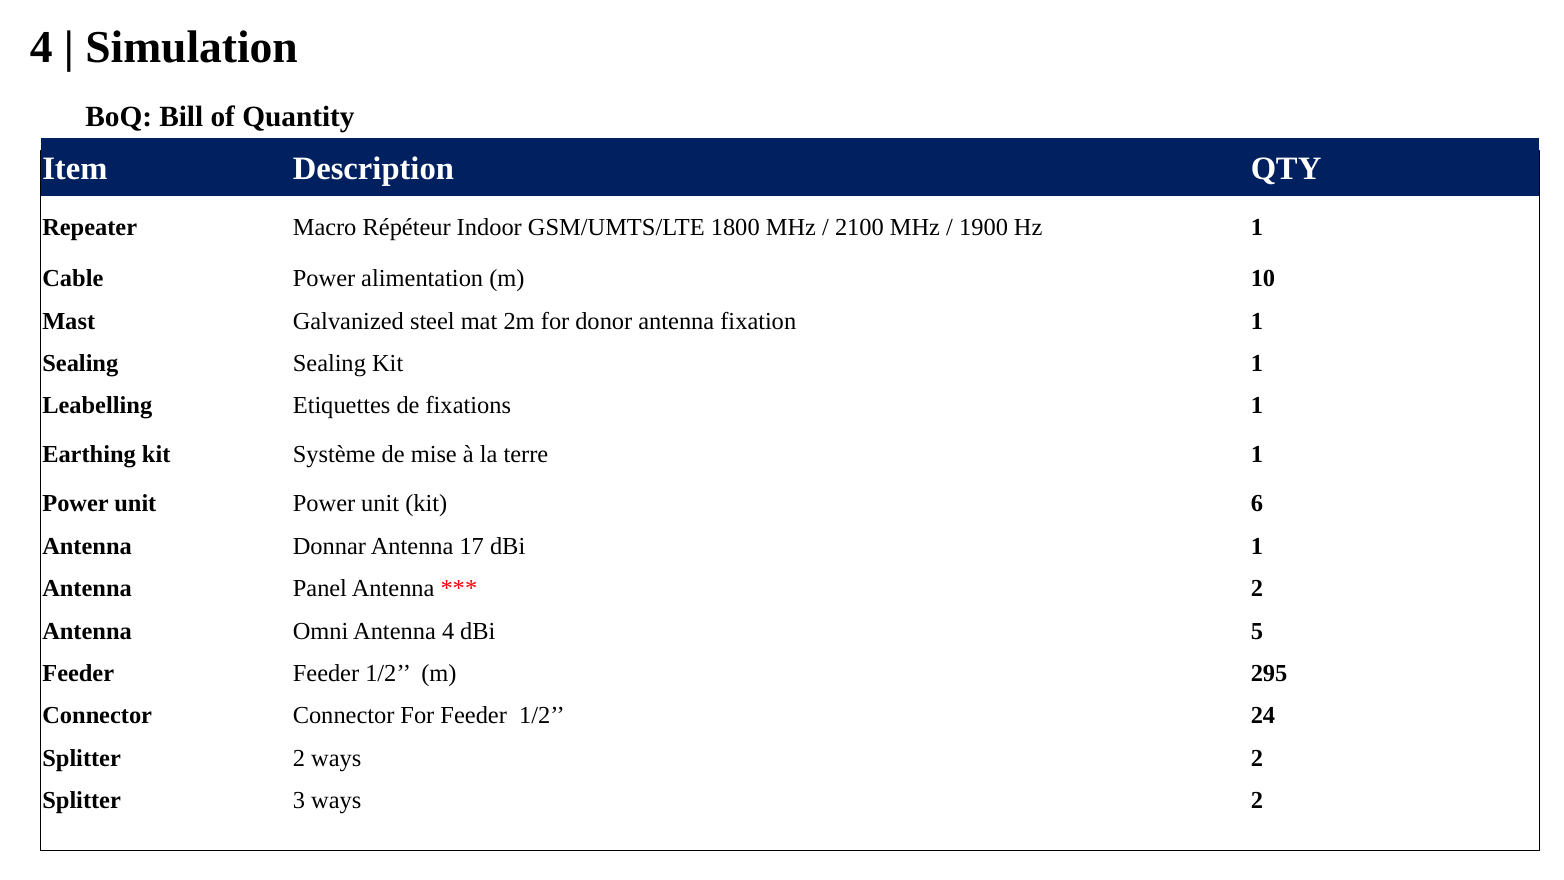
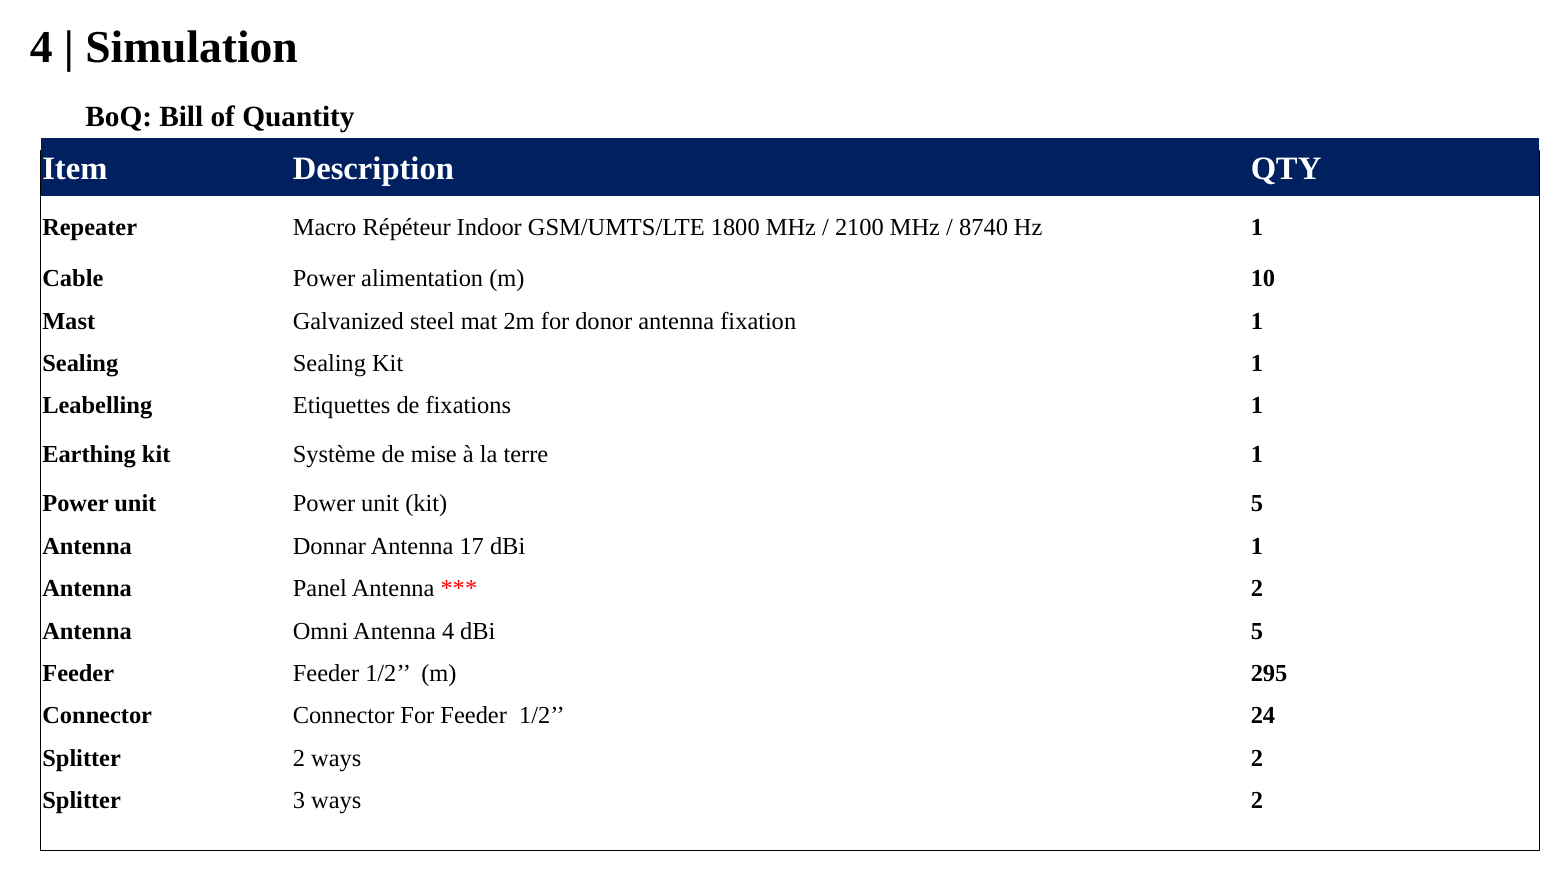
1900: 1900 -> 8740 (984, 227)
kit 6: 6 -> 5 (1257, 504)
